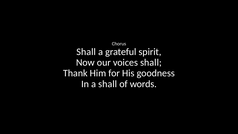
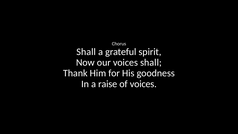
a shall: shall -> raise (108, 84)
of words: words -> voices (143, 84)
